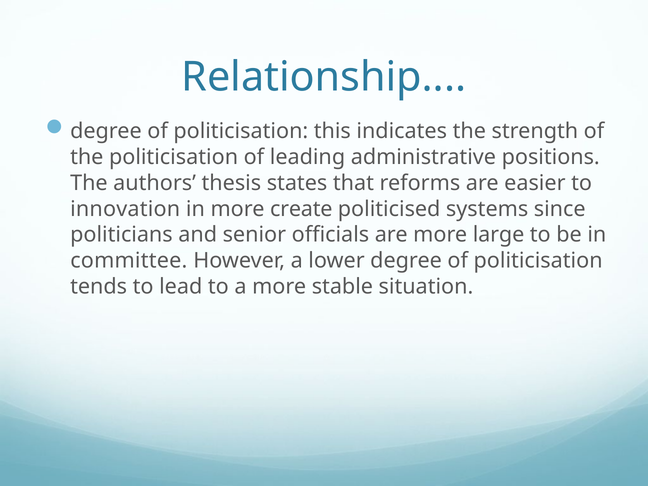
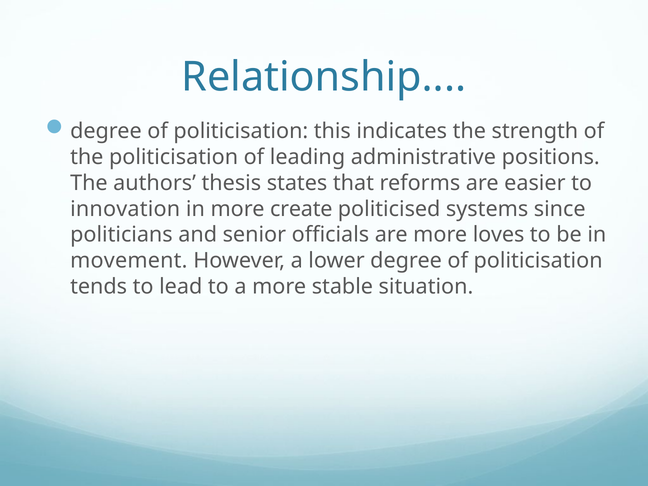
large: large -> loves (499, 235)
committee: committee -> movement (129, 261)
